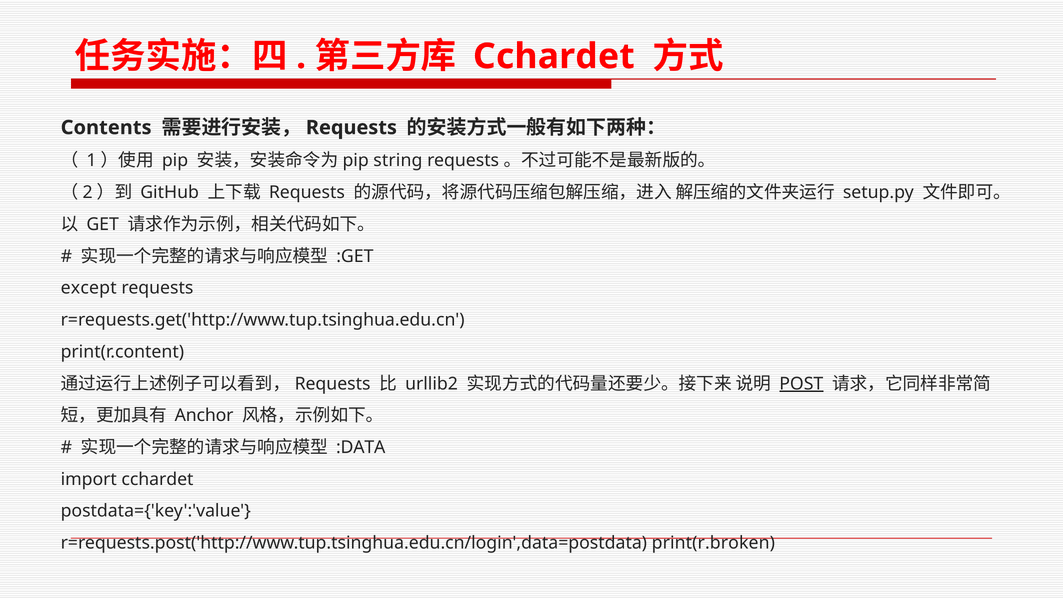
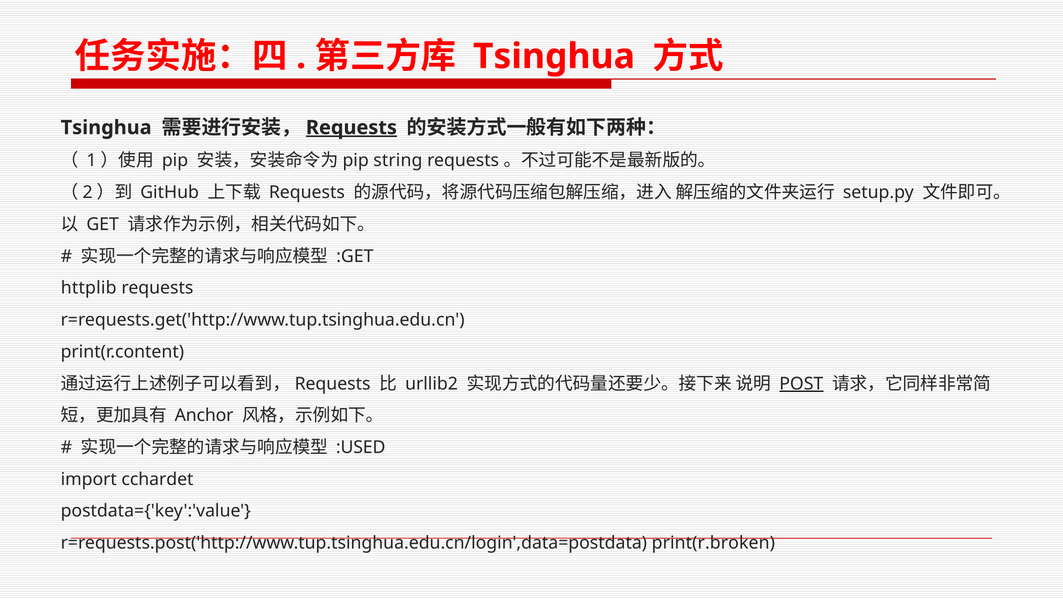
Cchardet: Cchardet -> Tsinghua (554, 56)
Contents: Contents -> Tsinghua (106, 128)
Requests underline: none -> present (351, 128)
except: except -> httplib (89, 288)
:DATA: :DATA -> :USED (361, 447)
